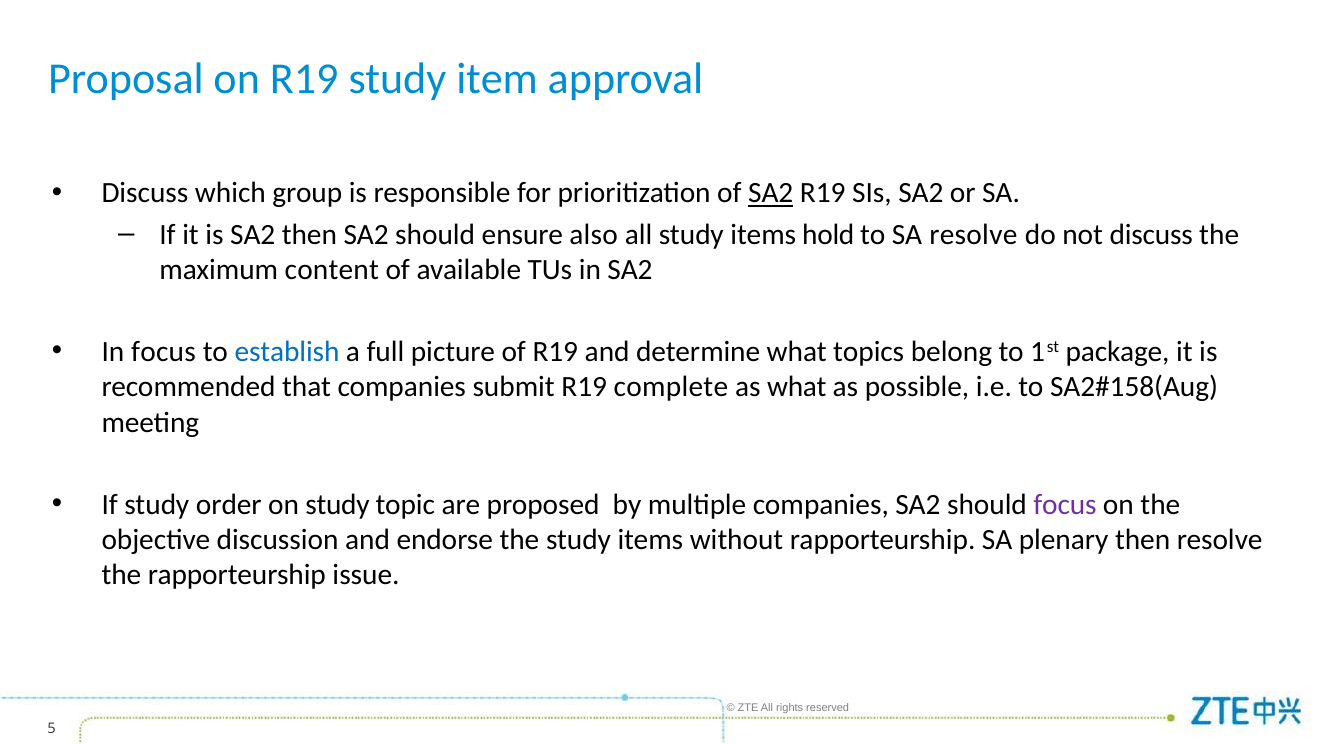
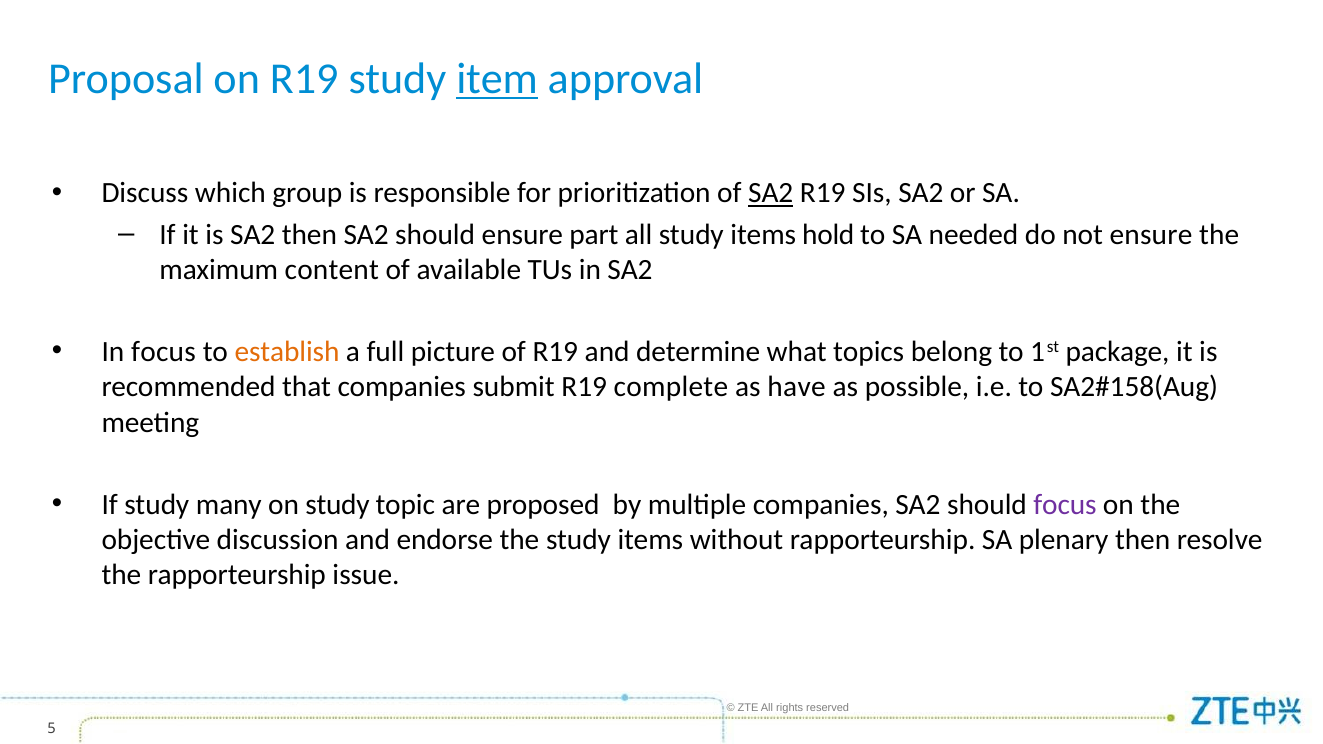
item underline: none -> present (497, 79)
also: also -> part (594, 234)
SA resolve: resolve -> needed (974, 234)
not discuss: discuss -> ensure (1151, 234)
establish colour: blue -> orange (287, 352)
as what: what -> have (797, 387)
order: order -> many (229, 505)
